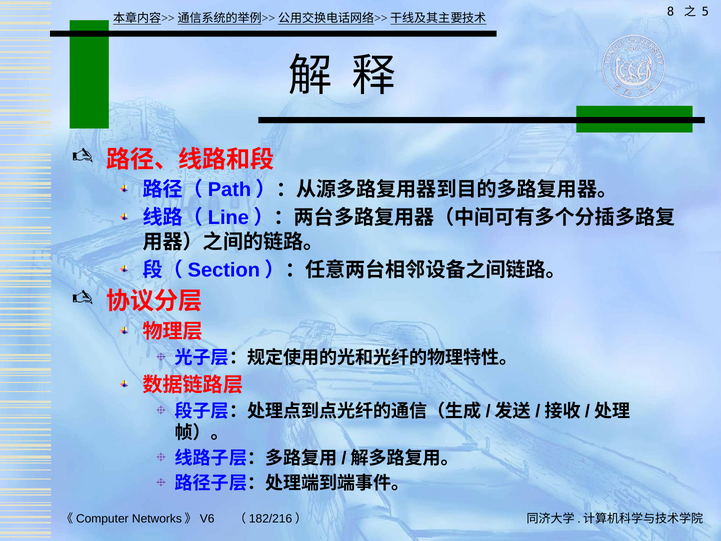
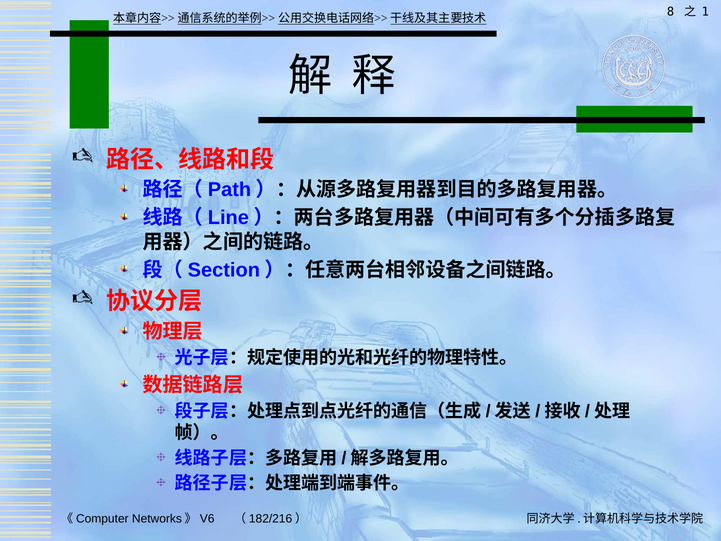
5: 5 -> 1 (705, 12)
